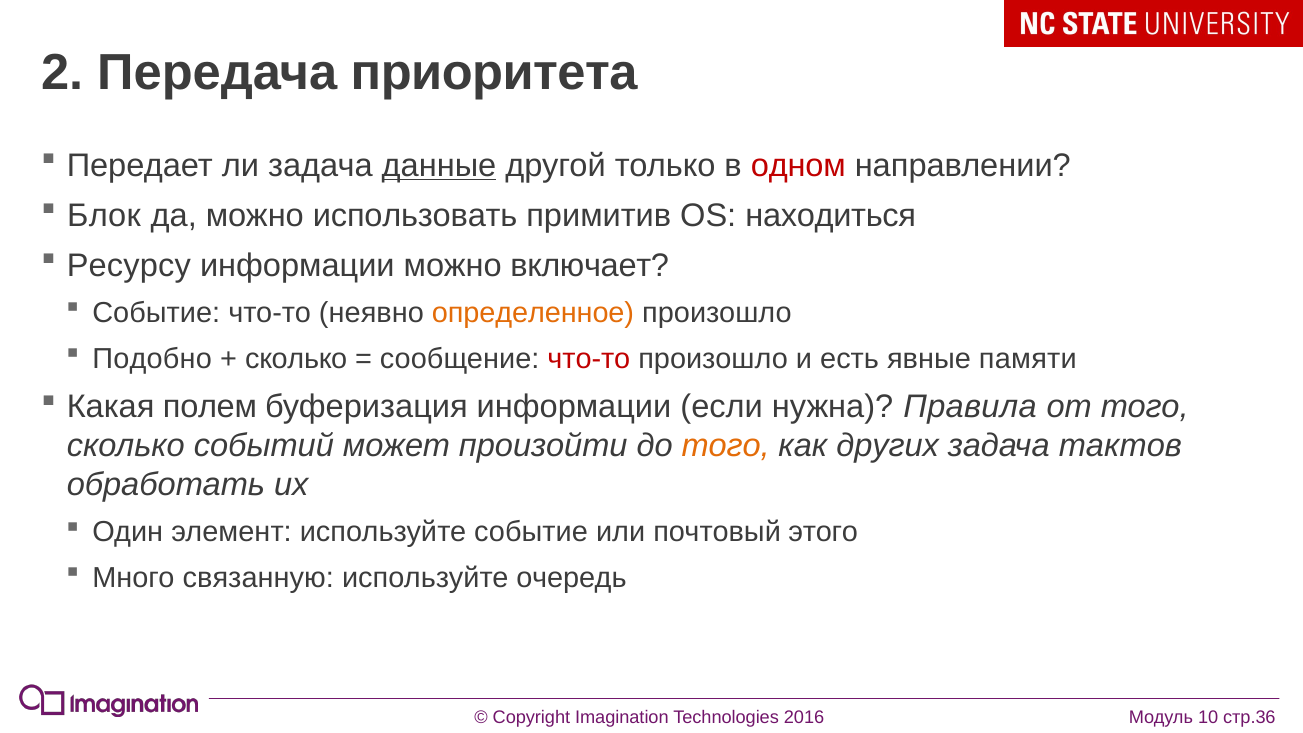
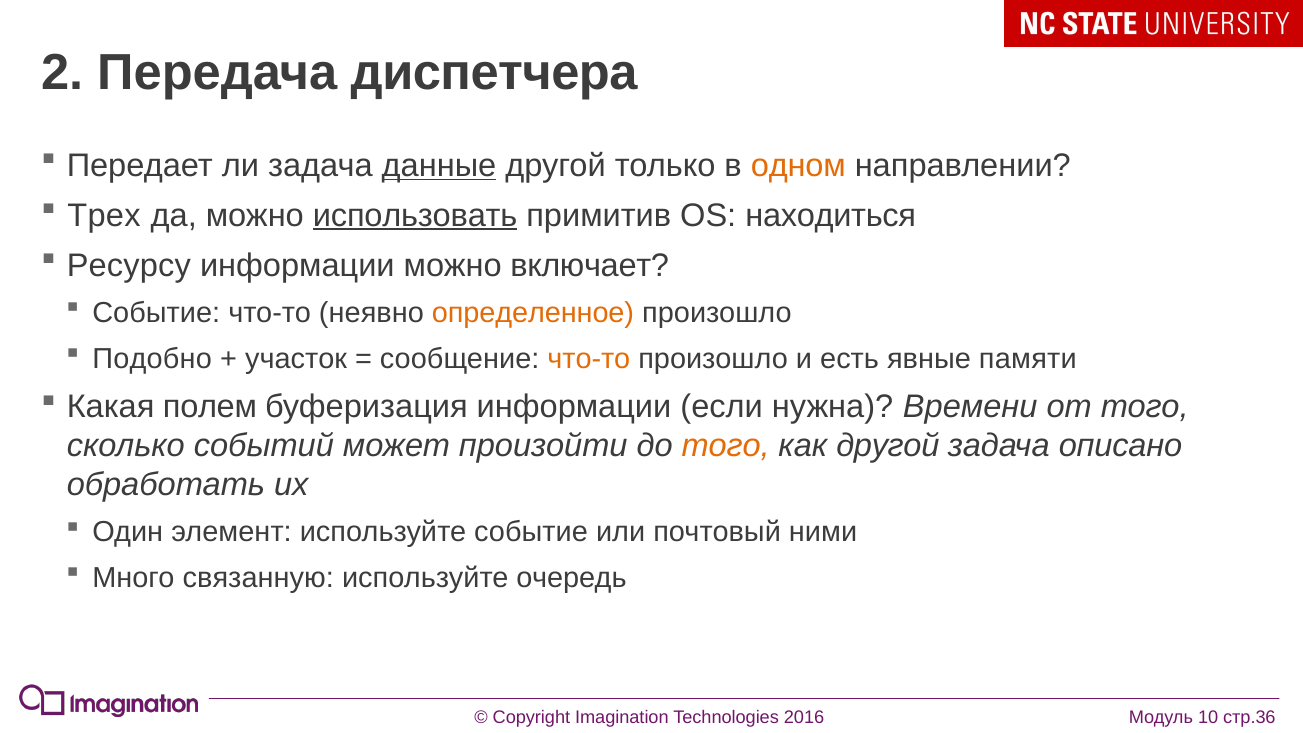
приоритета: приоритета -> диспетчера (494, 73)
одном colour: red -> orange (798, 165)
Блок: Блок -> Трех (104, 215)
использовать underline: none -> present (415, 215)
сколько: сколько -> участок (296, 359)
что-то colour: red -> orange (589, 359)
Правила: Правила -> Времени (970, 407)
как других: других -> другой (888, 446)
тактов: тактов -> описано (1120, 446)
этого: этого -> ними (823, 532)
